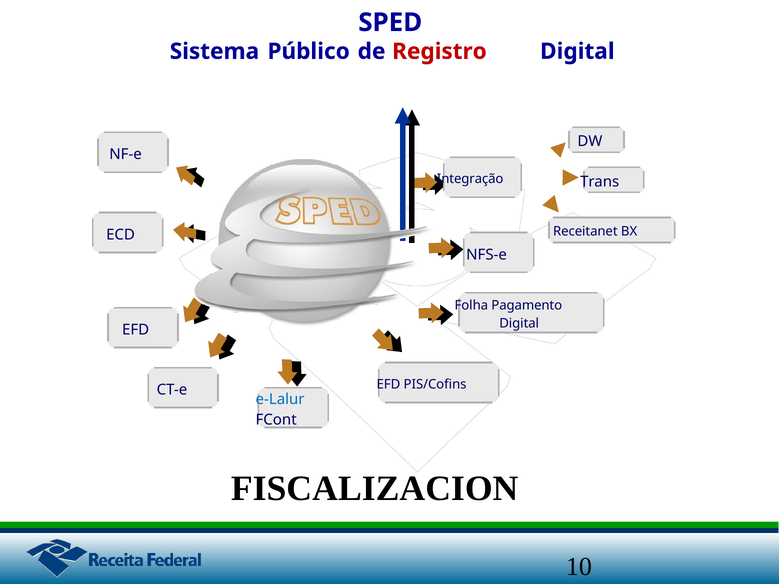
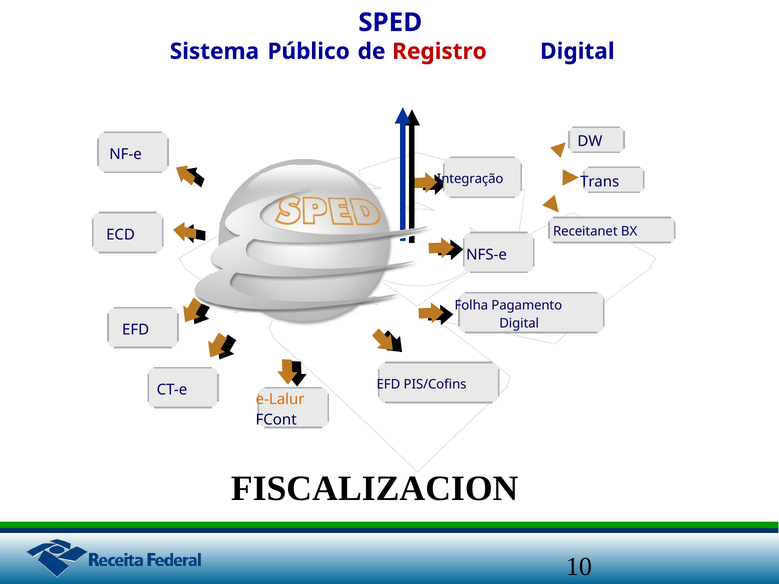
e-Lalur colour: blue -> orange (280, 400)
